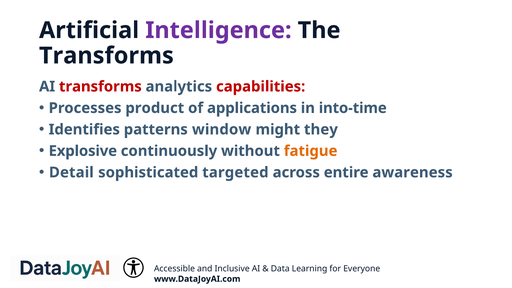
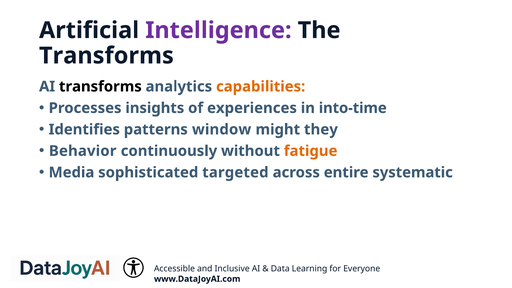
transforms colour: red -> black (100, 87)
capabilities colour: red -> orange (261, 87)
product: product -> insights (155, 108)
applications: applications -> experiences (252, 108)
Explosive: Explosive -> Behavior (83, 151)
Detail: Detail -> Media (71, 172)
awareness: awareness -> systematic (413, 172)
